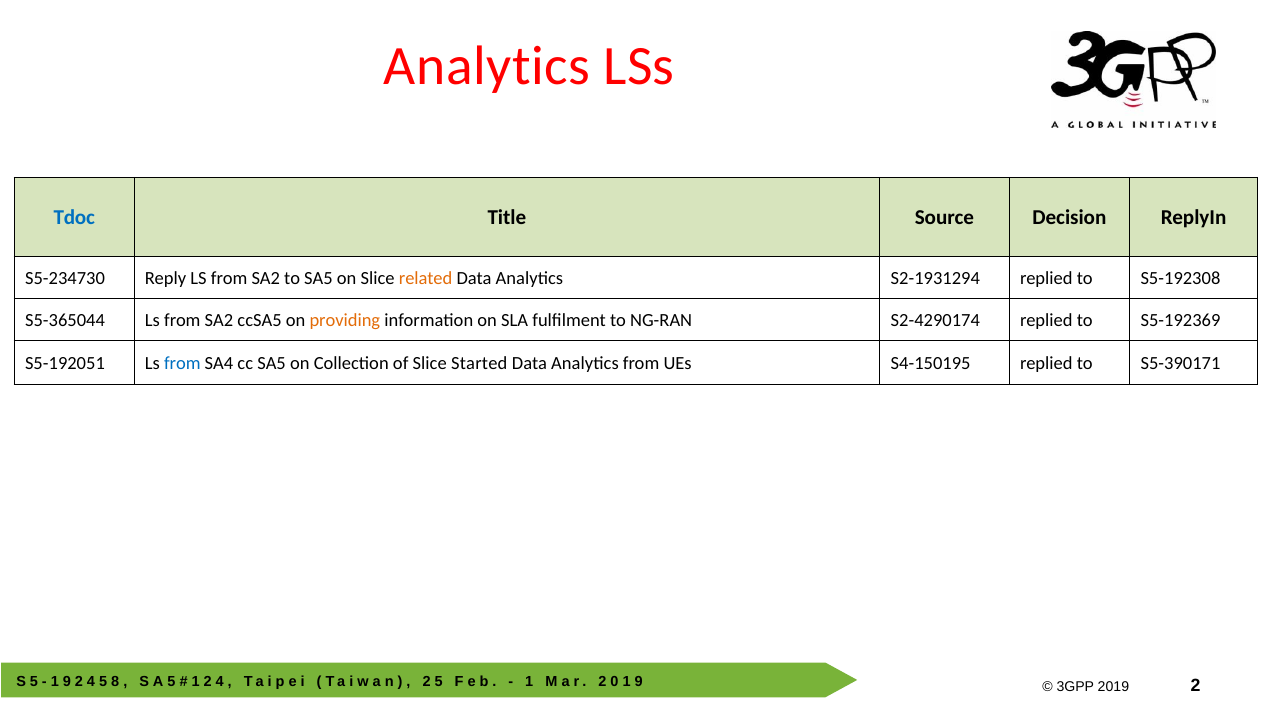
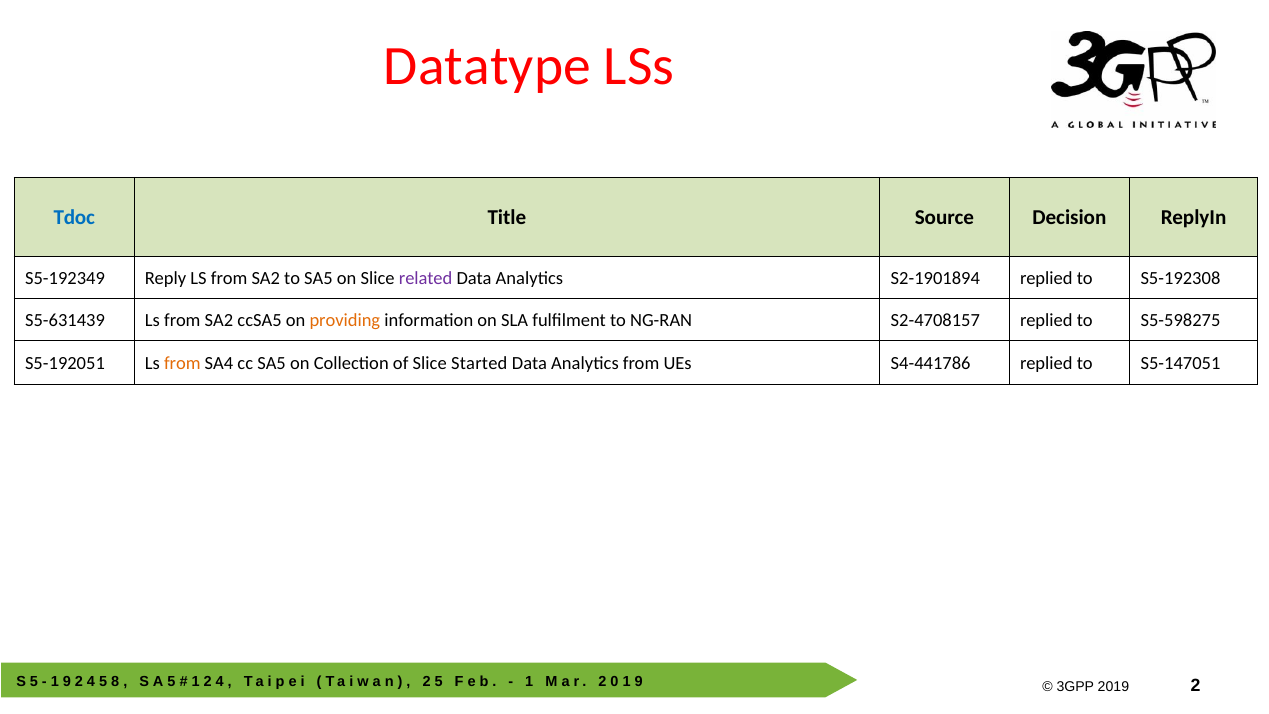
Analytics: Analytics -> Datatype (487, 67)
S5-234730: S5-234730 -> S5-192349 (65, 278)
related colour: orange -> purple (426, 278)
S2-1931294: S2-1931294 -> S2-1901894 (935, 278)
S5-365044: S5-365044 -> S5-631439 (65, 320)
S2-4290174: S2-4290174 -> S2-4708157 (935, 320)
S5-192369: S5-192369 -> S5-598275 (1180, 320)
from colour: blue -> orange (182, 363)
S4-150195: S4-150195 -> S4-441786 (931, 363)
S5-390171: S5-390171 -> S5-147051 (1180, 363)
